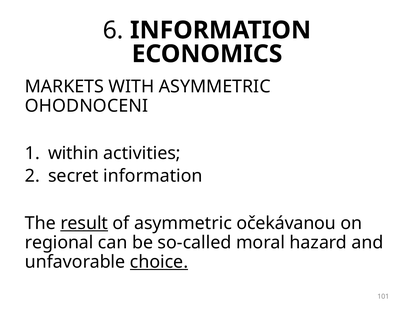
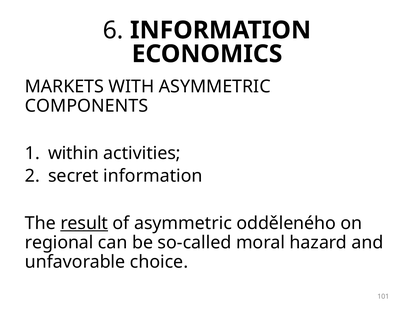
OHODNOCENI: OHODNOCENI -> COMPONENTS (86, 106)
očekávanou: očekávanou -> odděleného (286, 223)
choice underline: present -> none (159, 261)
